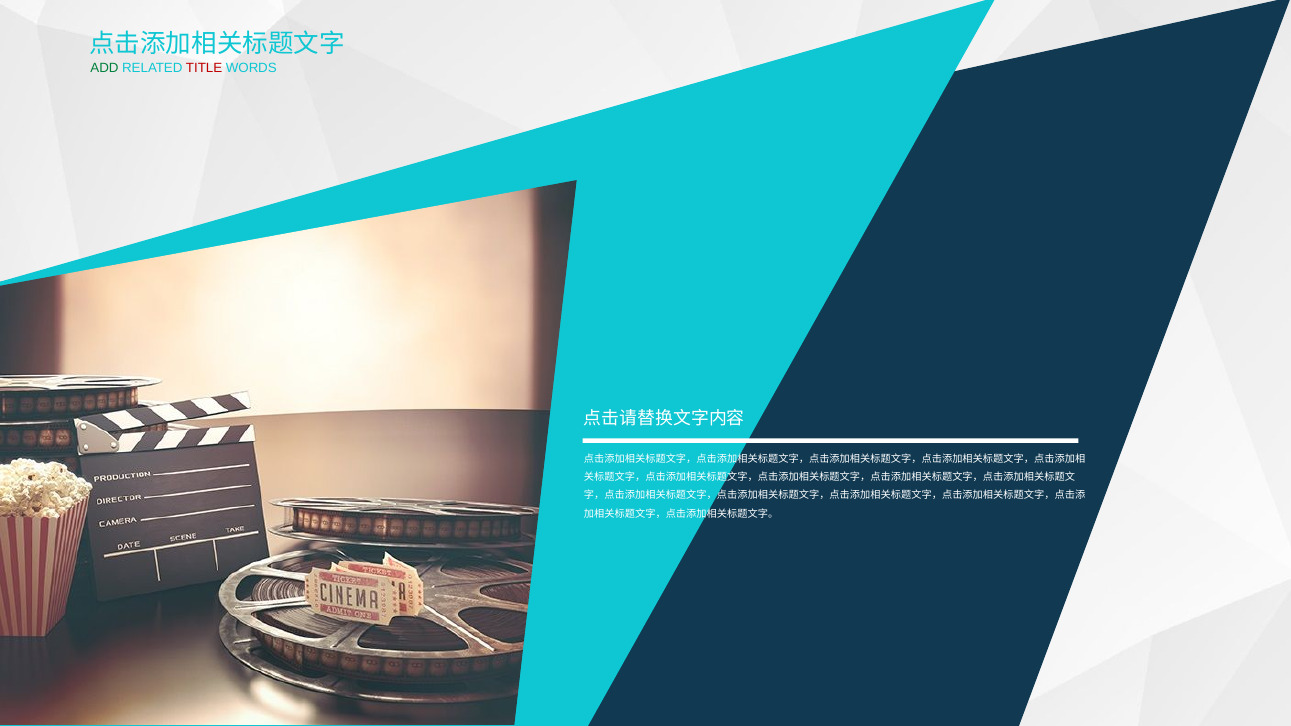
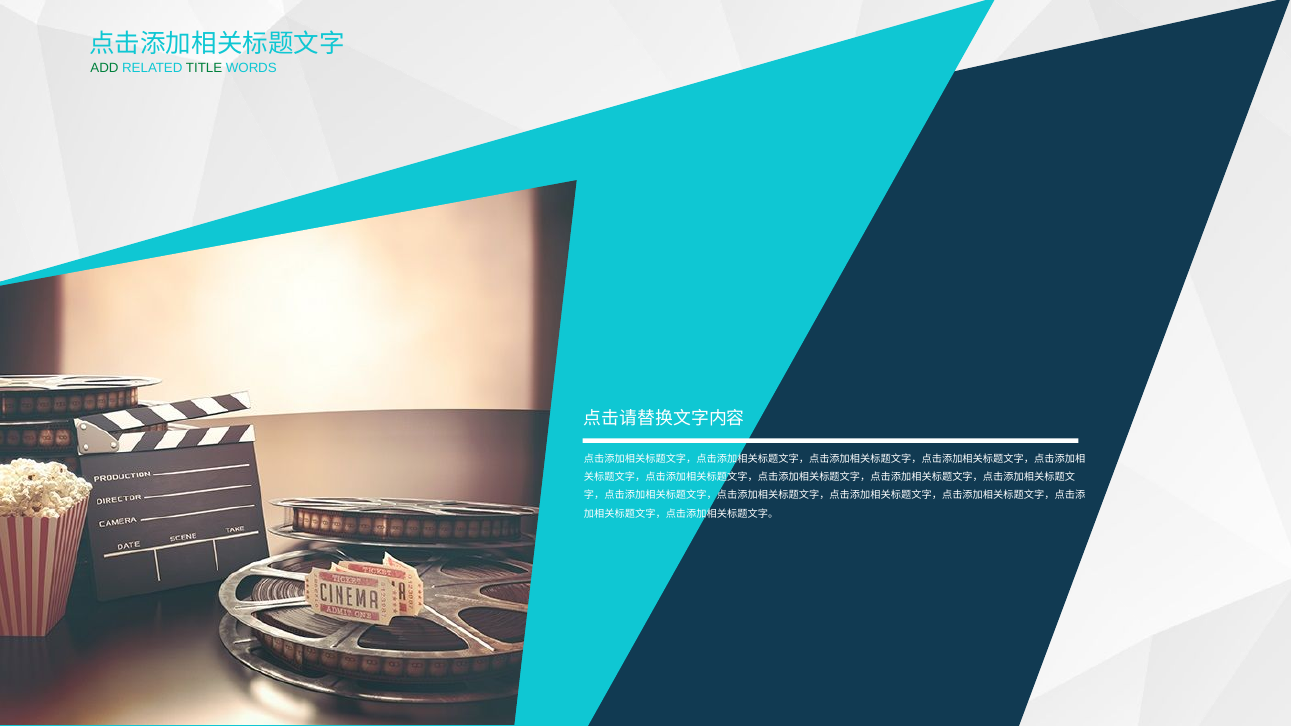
TITLE colour: red -> green (204, 68)
